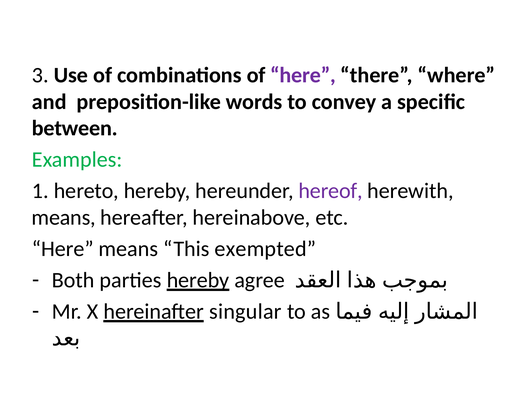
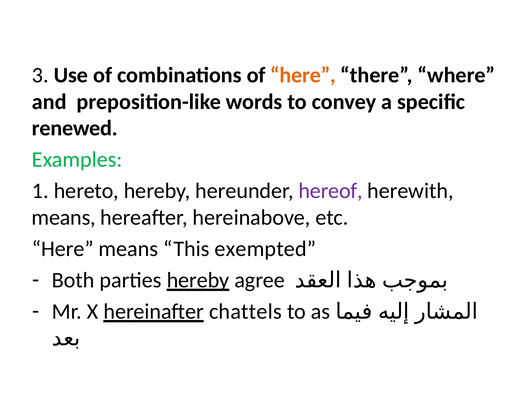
here colour: purple -> orange (303, 75)
between: between -> renewed (75, 128)
singular: singular -> chattels (245, 312)
